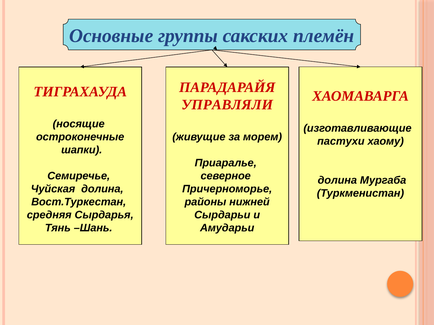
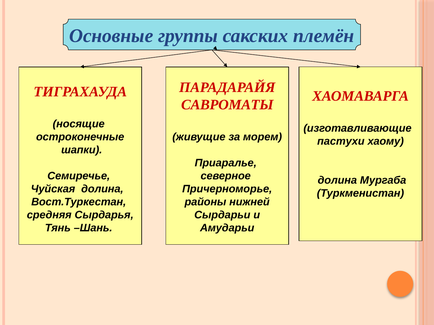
УПРАВЛЯЛИ: УПРАВЛЯЛИ -> САВРОМАТЫ (227, 105)
